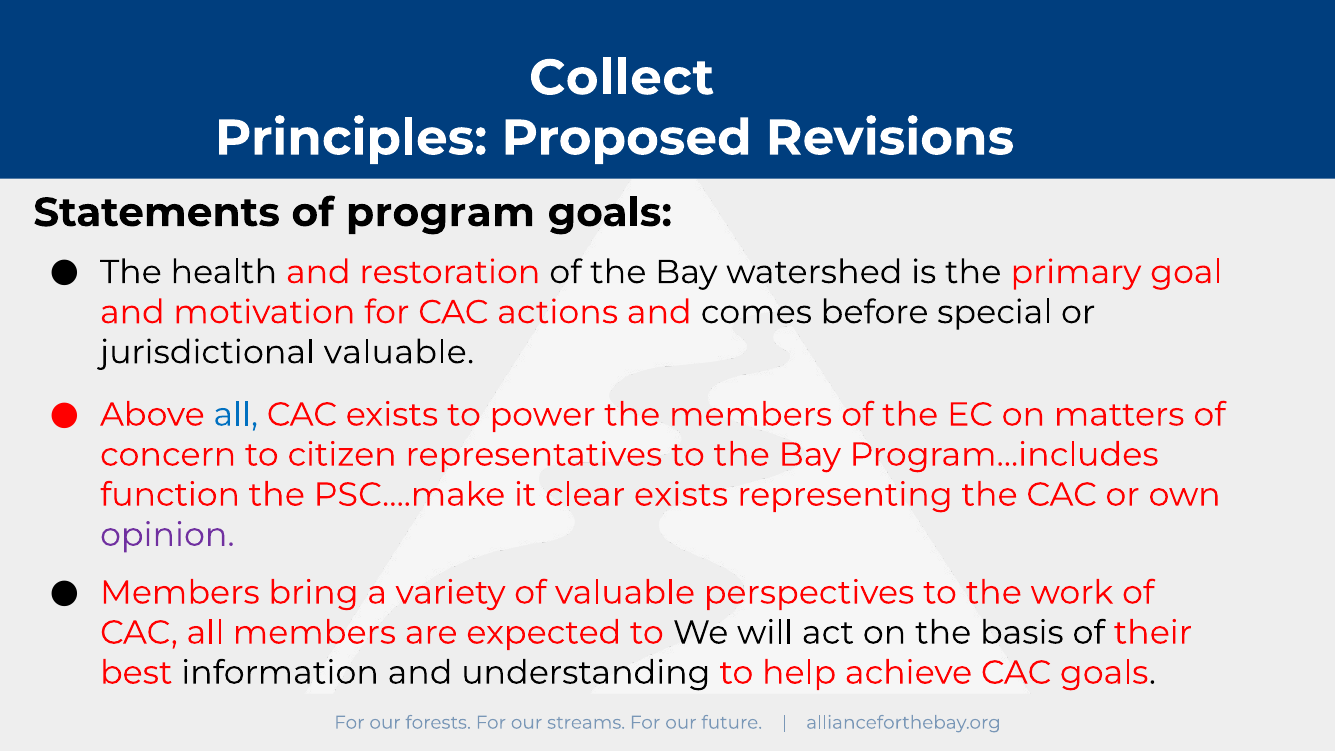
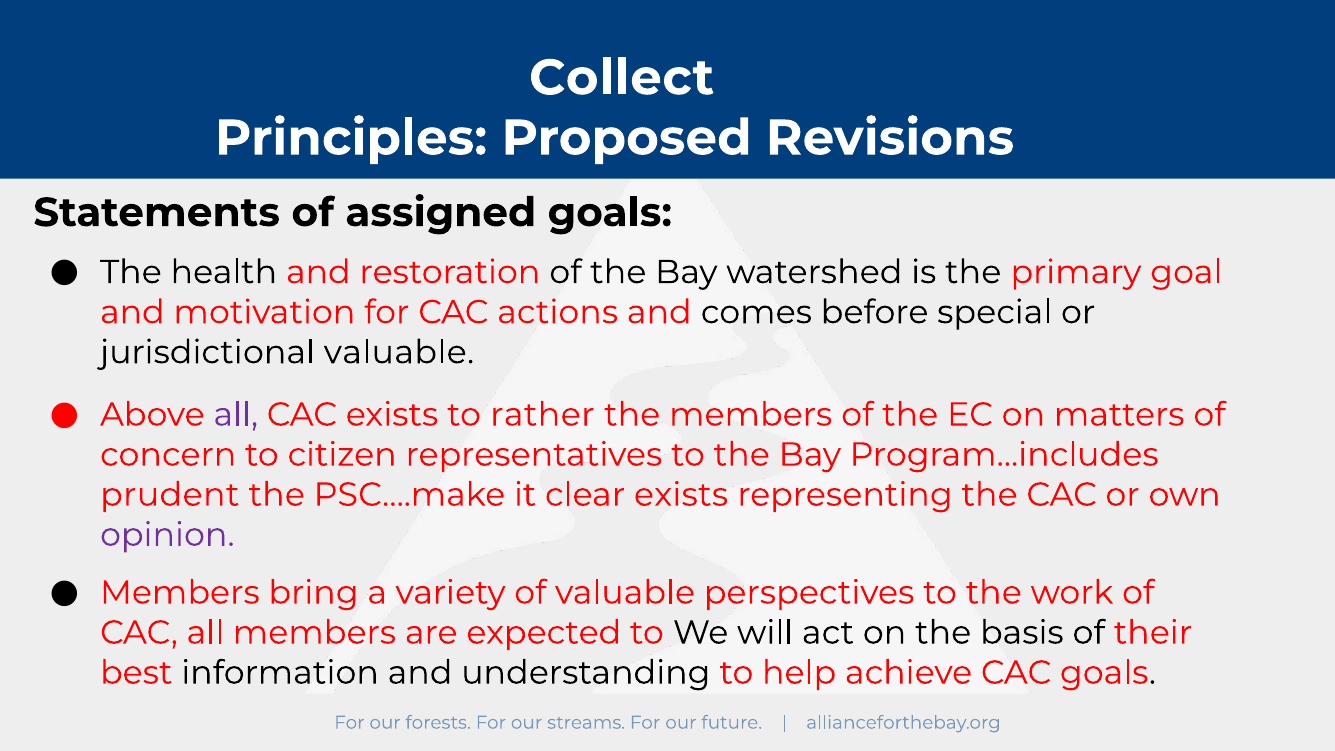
program: program -> assigned (441, 213)
all colour: blue -> purple (236, 415)
power: power -> rather (542, 415)
function: function -> prudent (170, 495)
